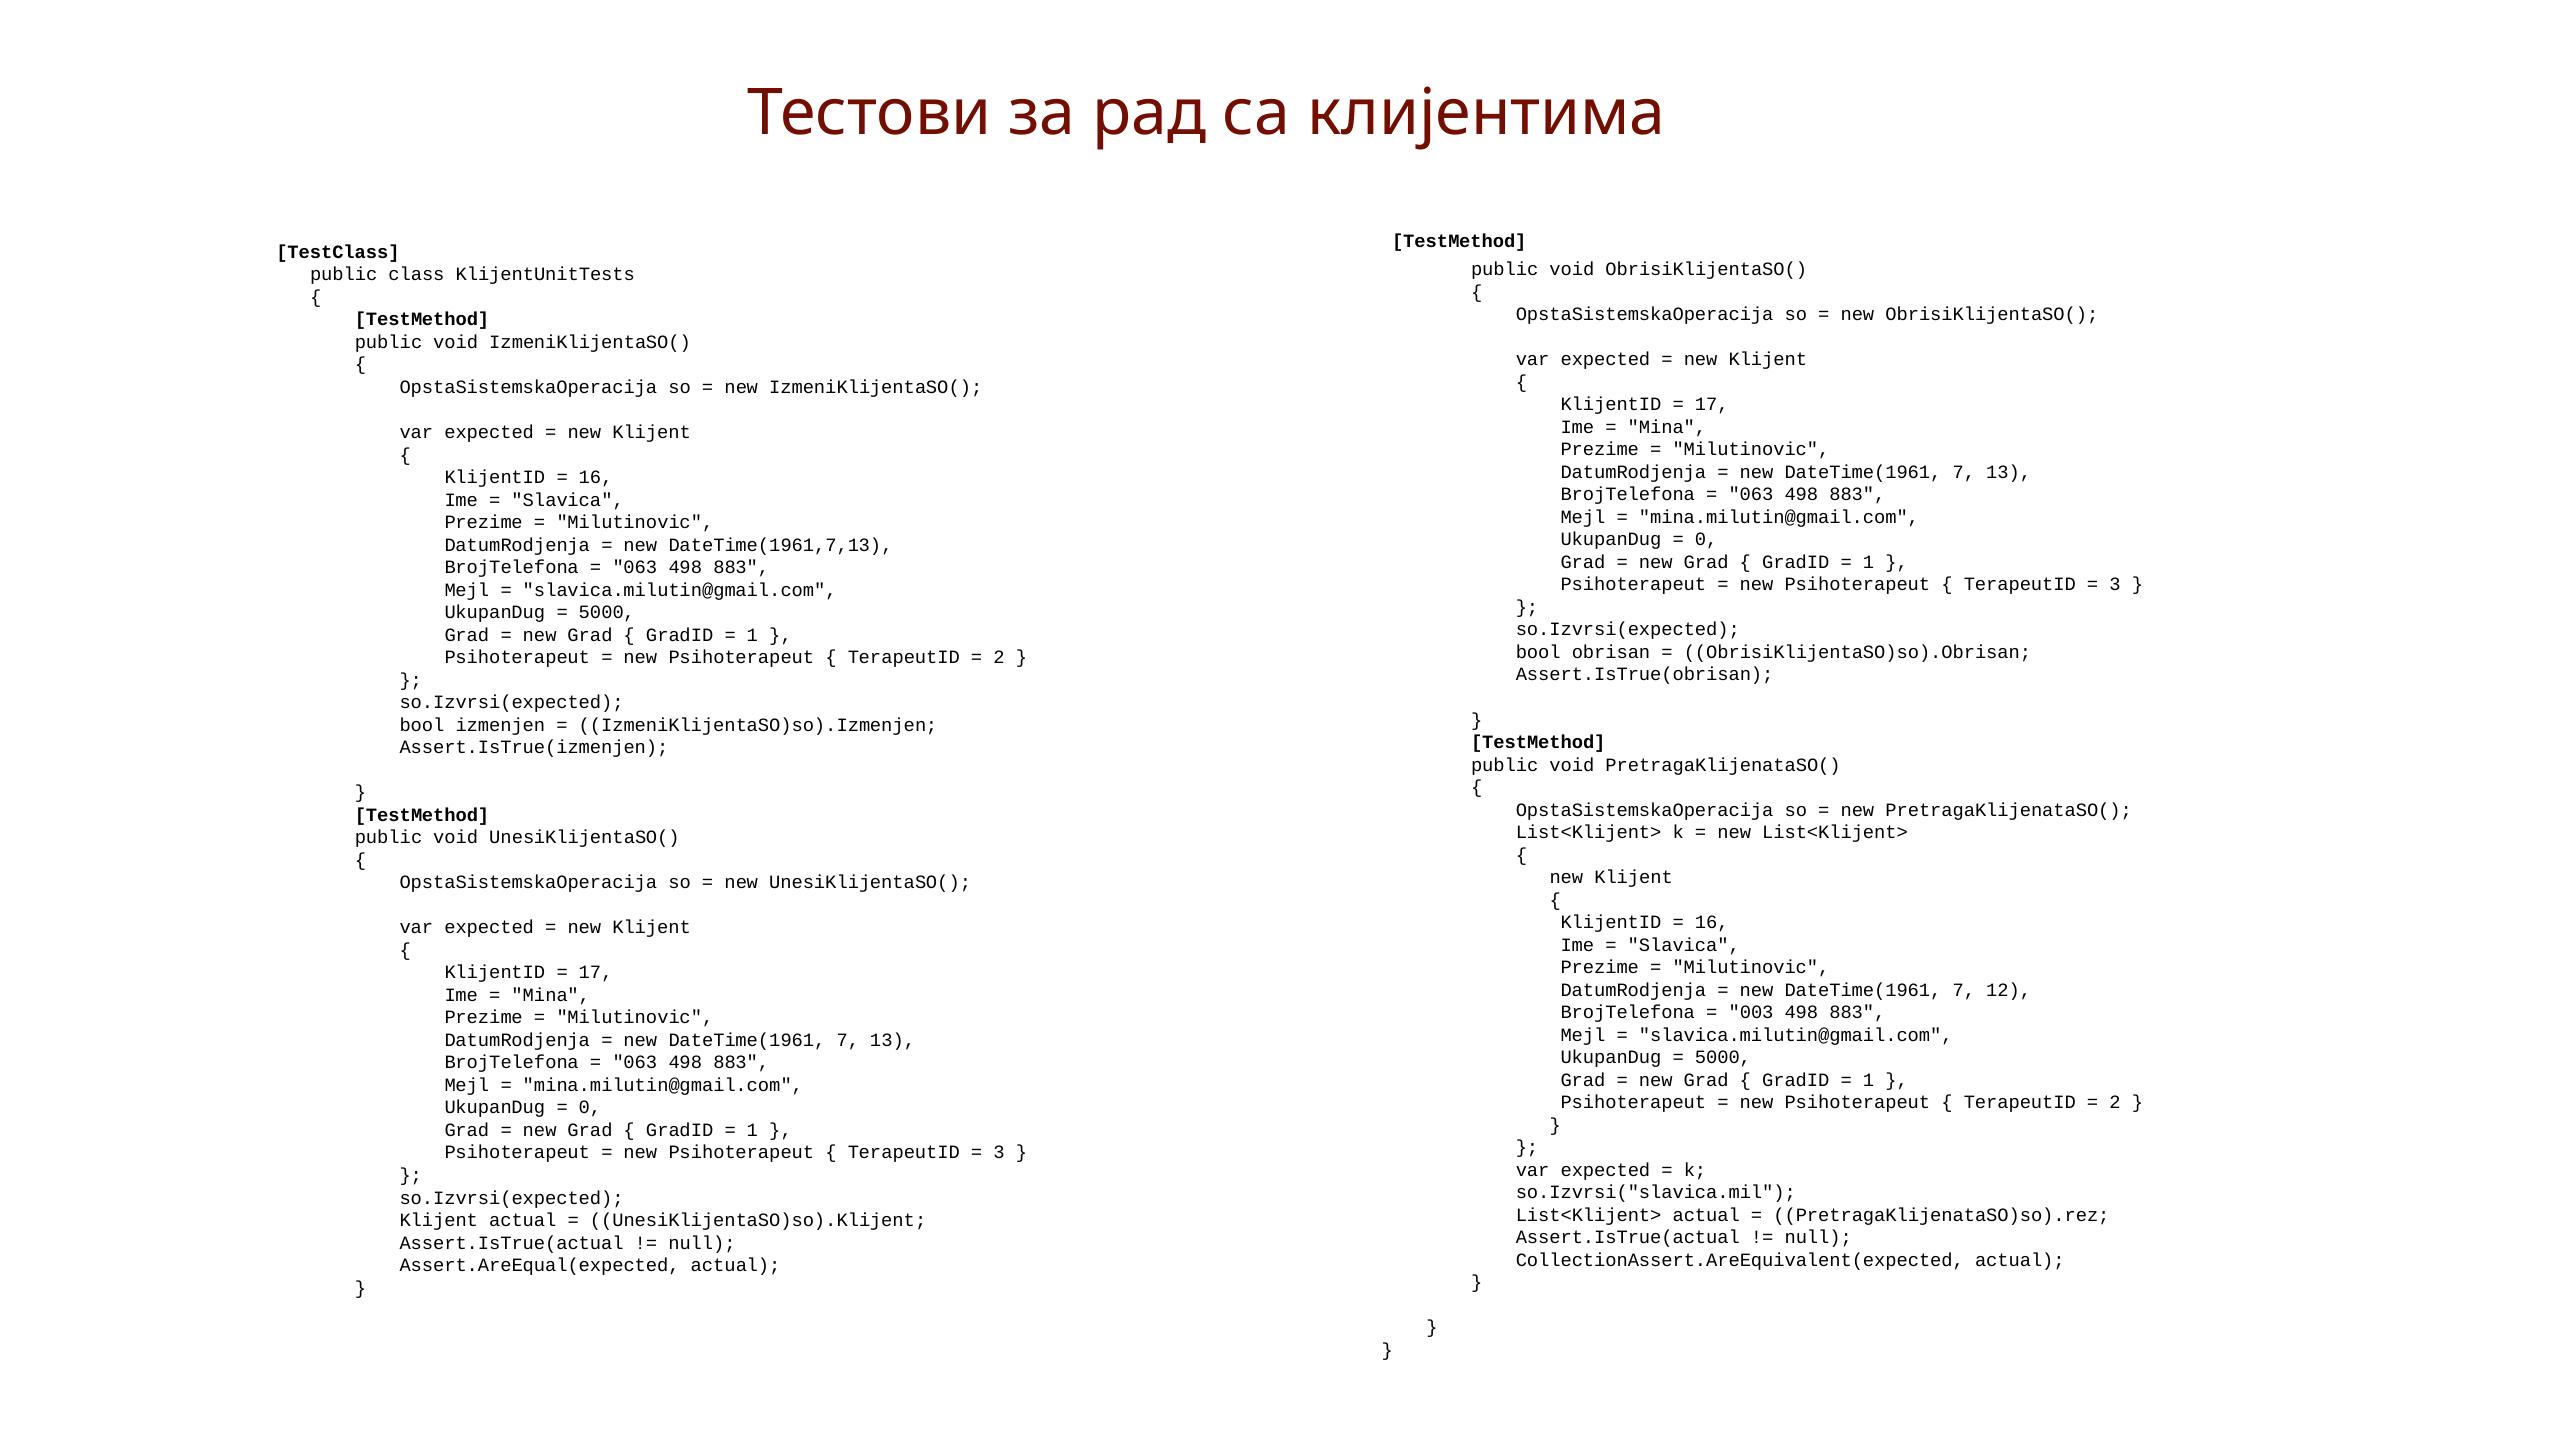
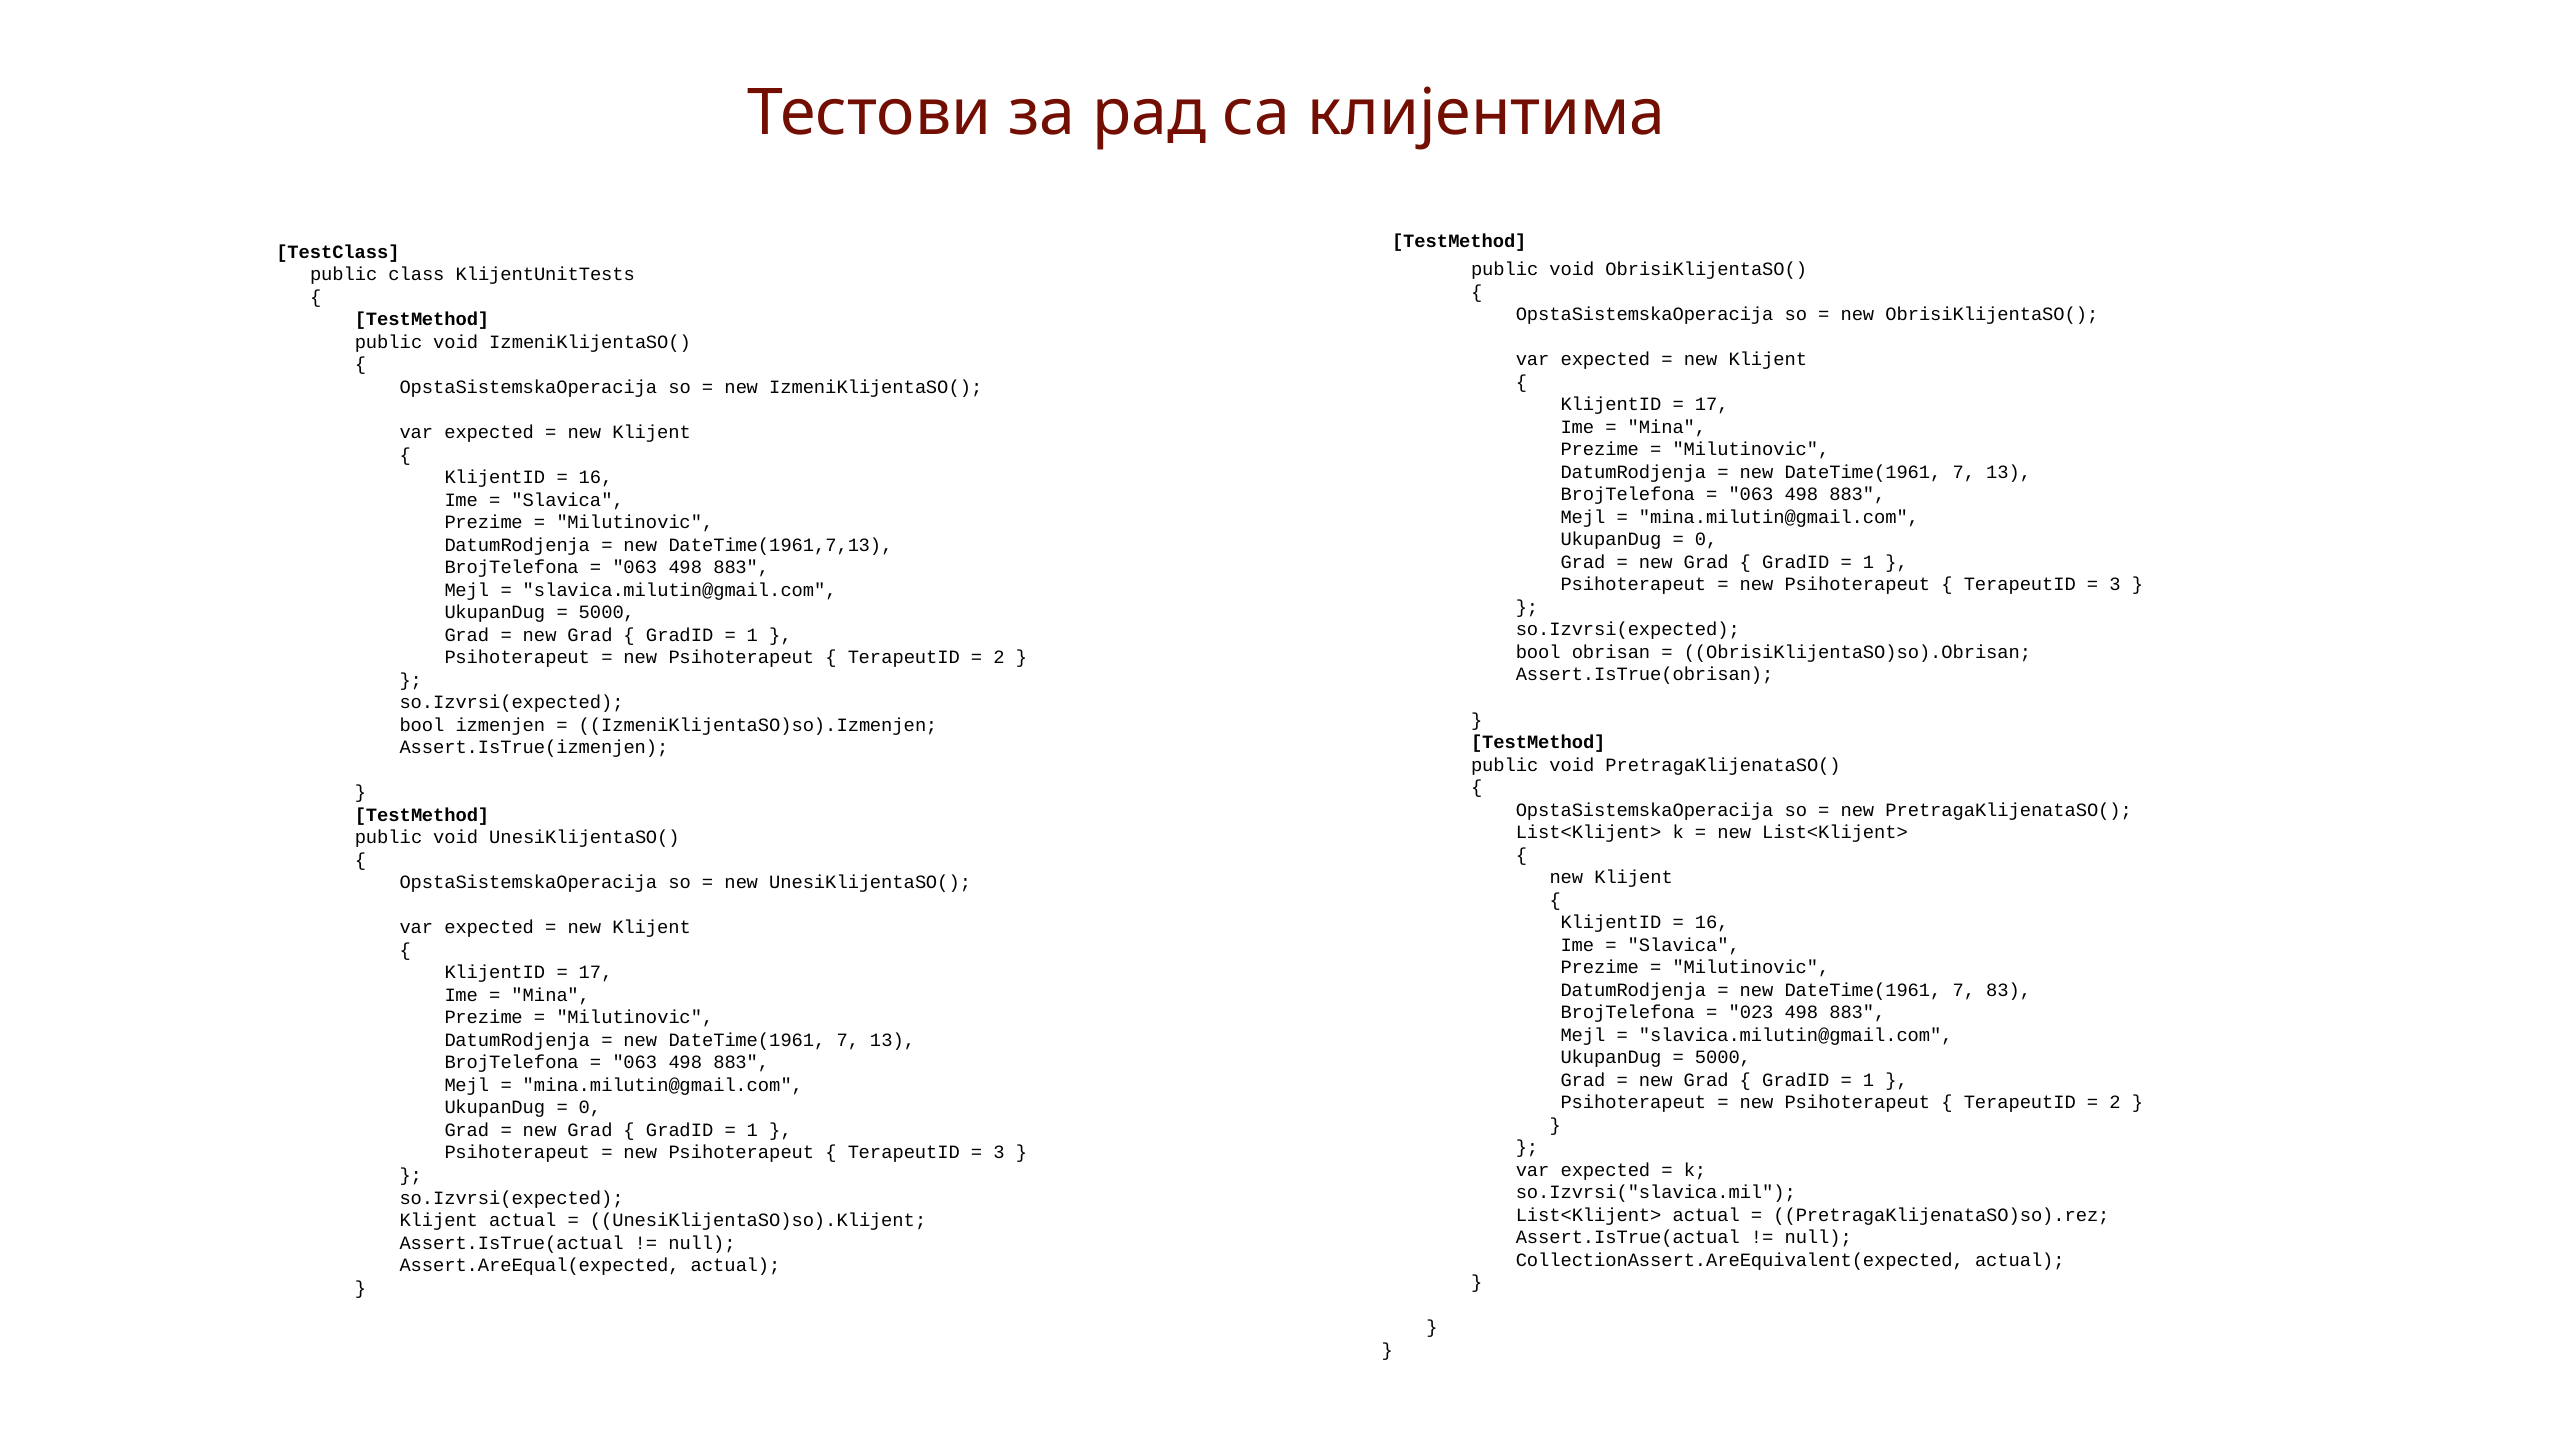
12: 12 -> 83 (2009, 990)
003: 003 -> 023 (1751, 1013)
